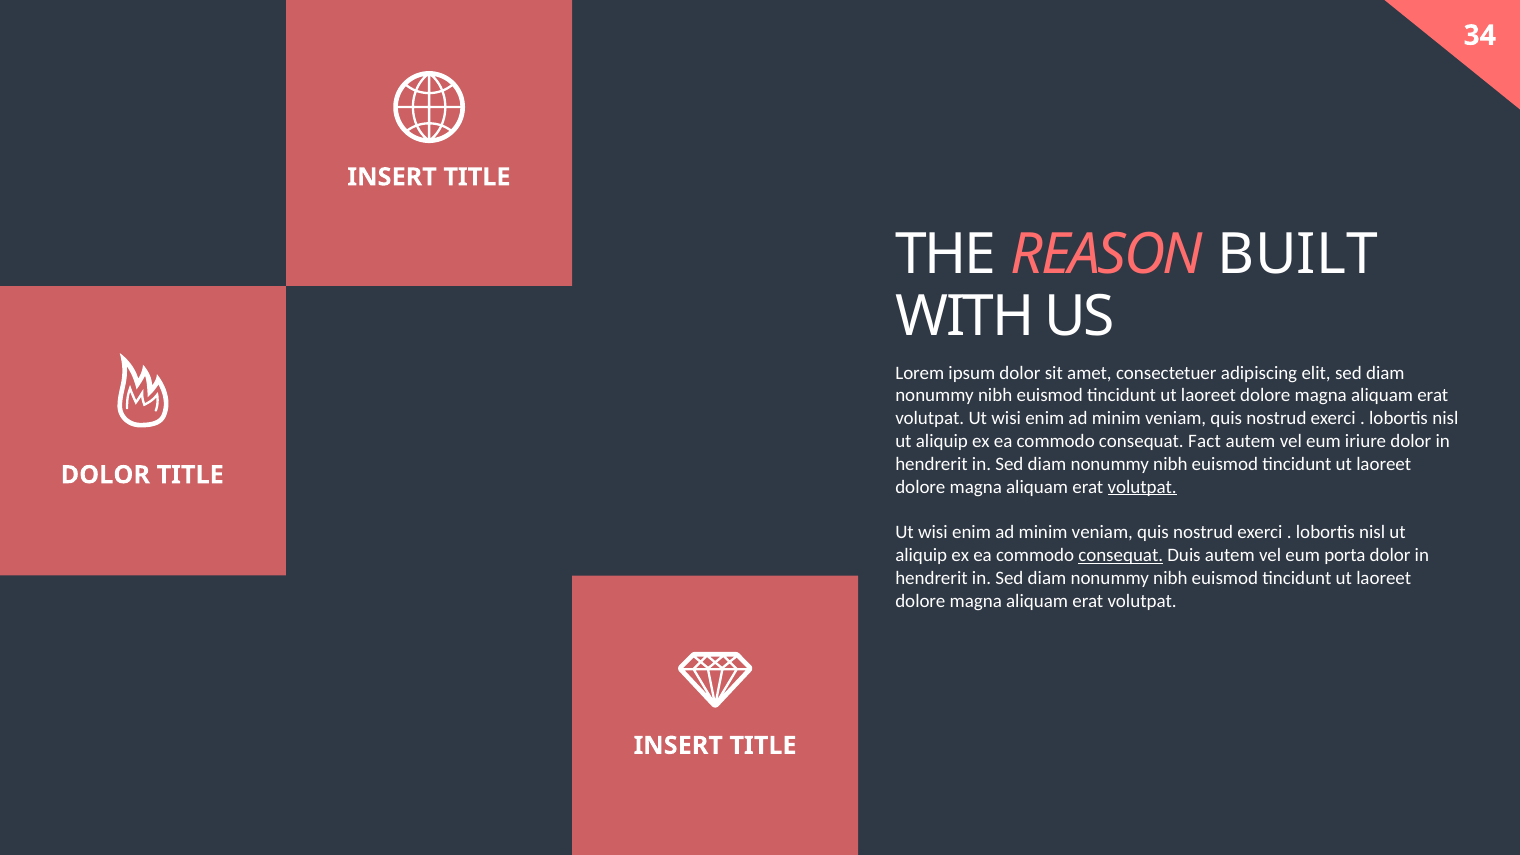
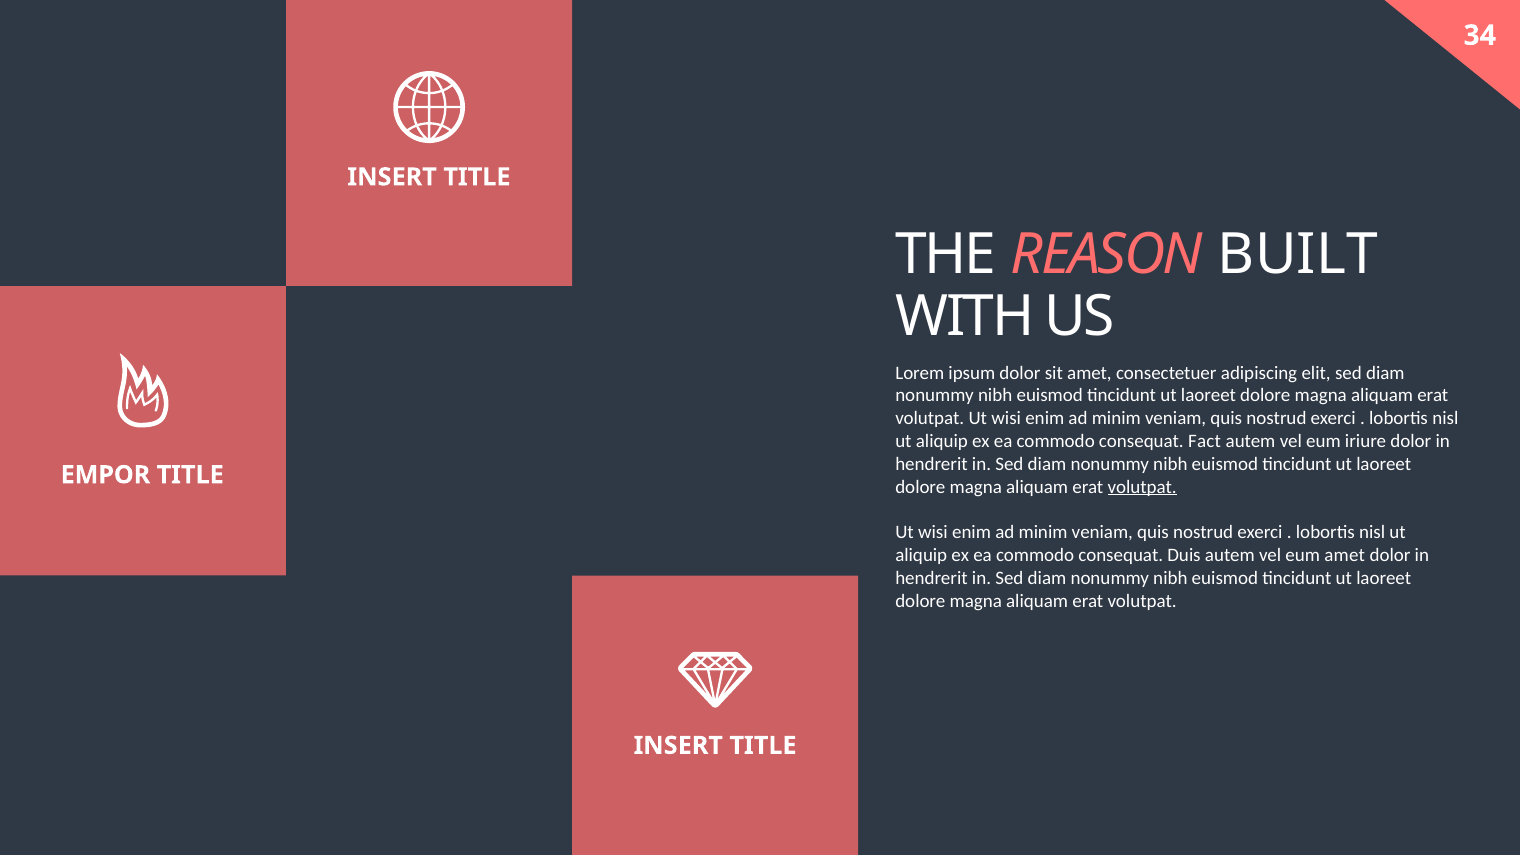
DOLOR: DOLOR -> EMPOR (105, 475)
consequat underline: present -> none (1121, 555)
eum porta: porta -> amet (1345, 555)
